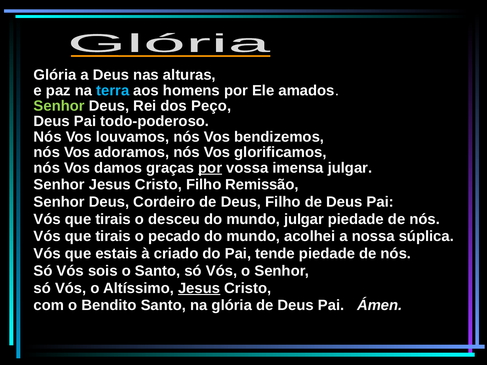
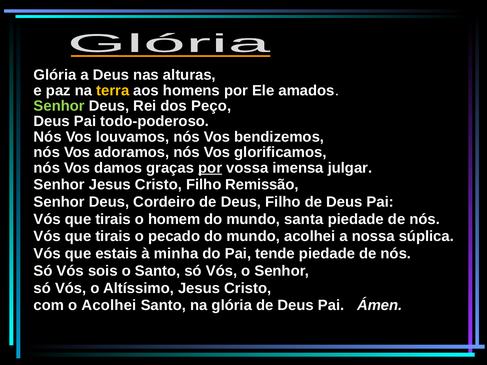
terra colour: light blue -> yellow (113, 91)
desceu: desceu -> homem (174, 219)
mundo julgar: julgar -> santa (304, 219)
criado: criado -> minha (176, 254)
Jesus underline: present -> none (199, 288)
o Bendito: Bendito -> Acolhei (109, 306)
